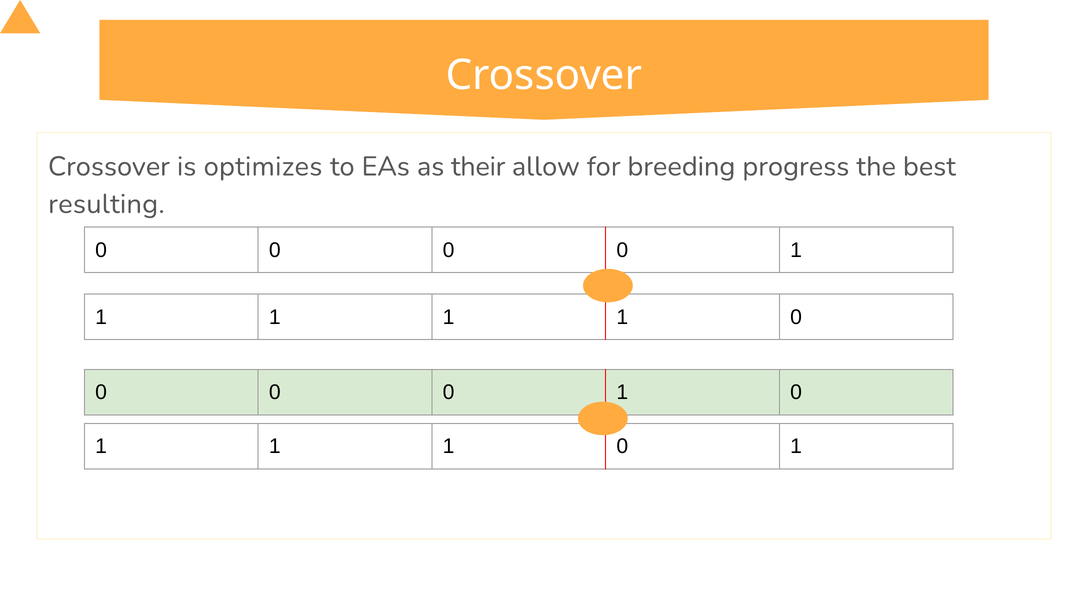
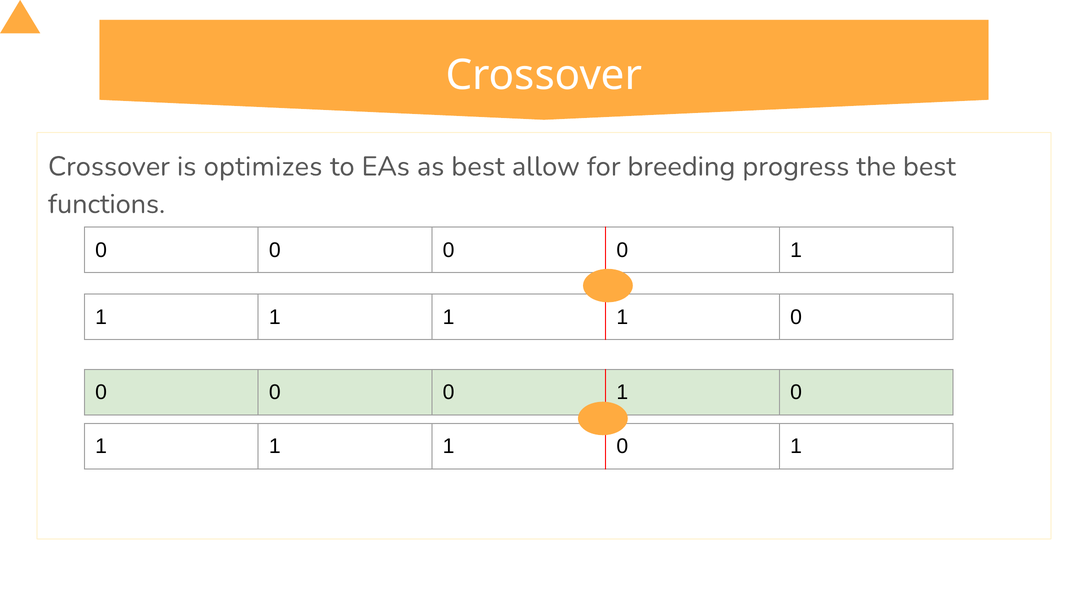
as their: their -> best (478, 166)
resulting: resulting -> functions (107, 204)
